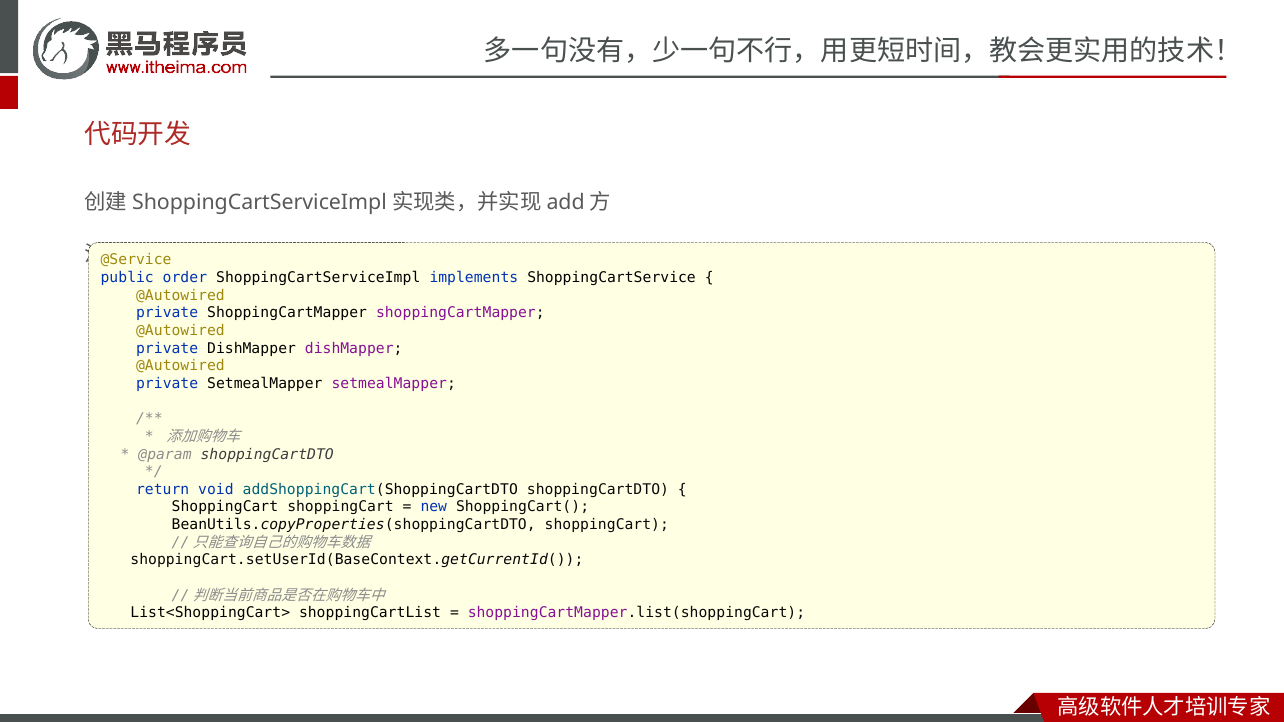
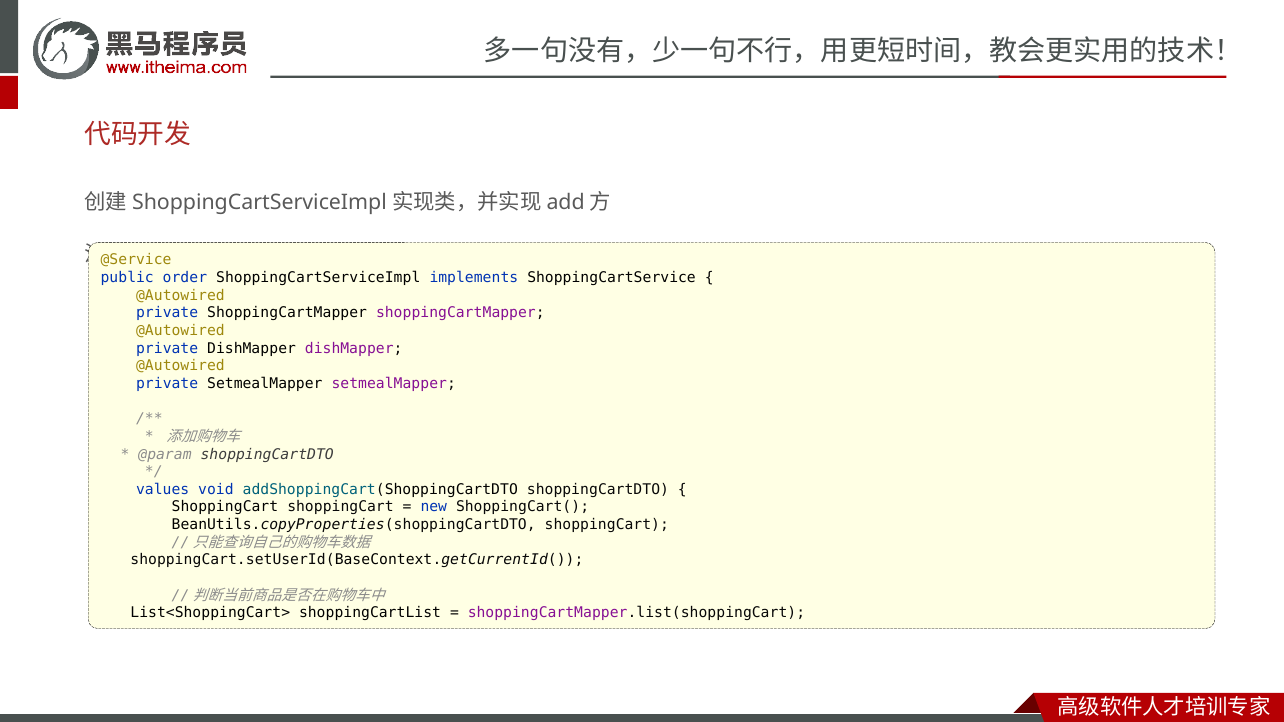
return: return -> values (163, 490)
